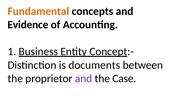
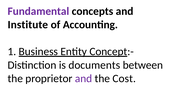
Fundamental colour: orange -> purple (38, 11)
Evidence: Evidence -> Institute (28, 25)
Case: Case -> Cost (124, 79)
